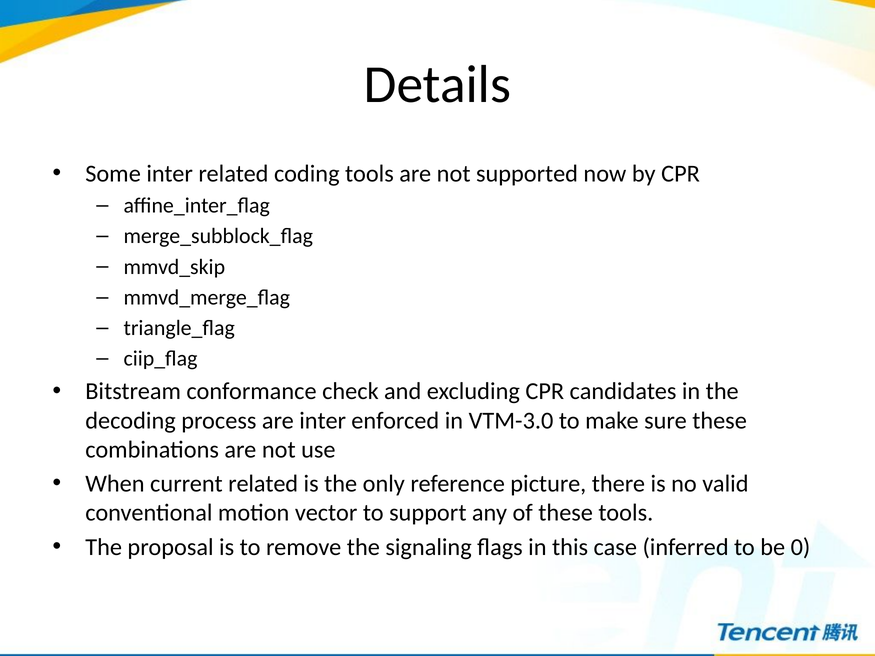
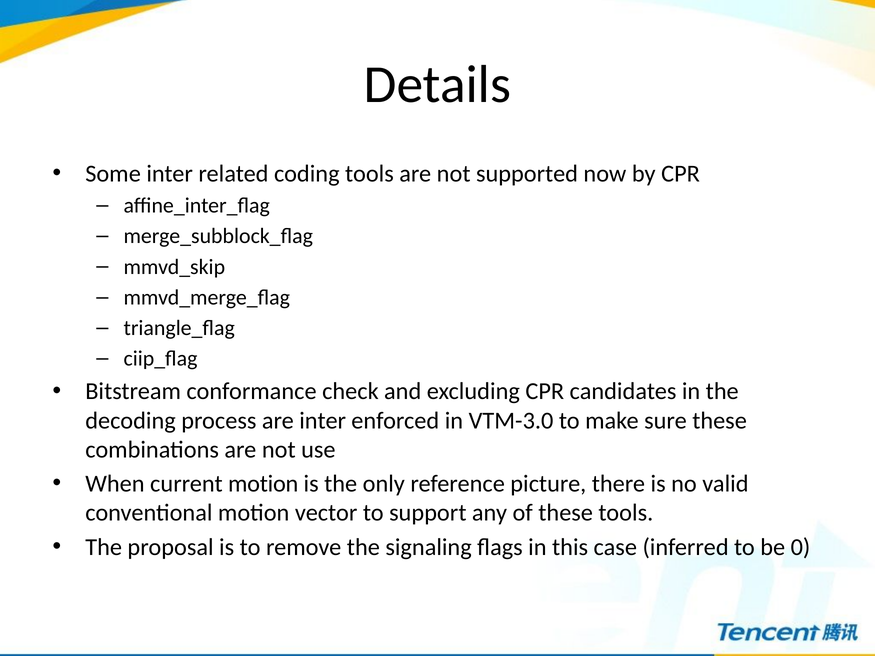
current related: related -> motion (263, 484)
